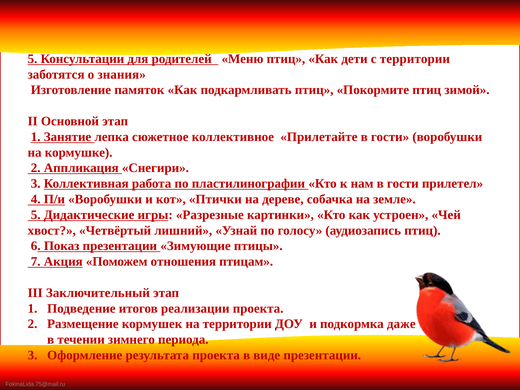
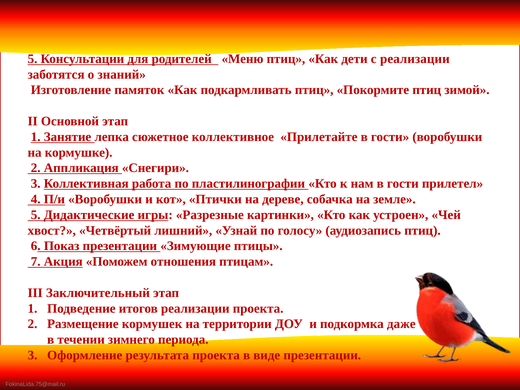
с территории: территории -> реализации (415, 59)
знания: знания -> знаний (122, 74)
